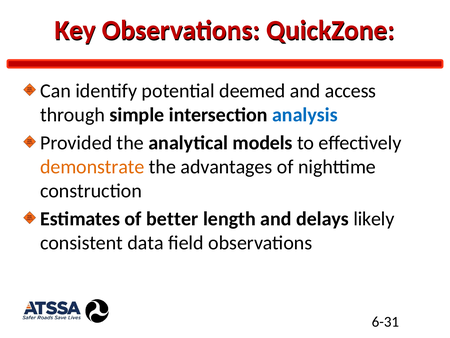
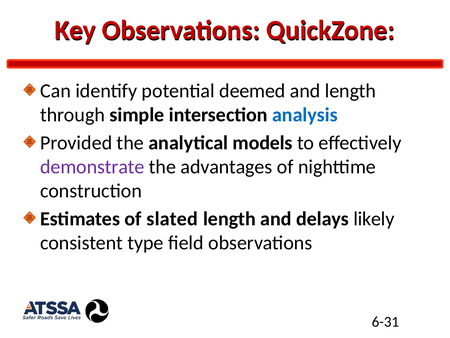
and access: access -> length (351, 91)
demonstrate colour: orange -> purple (92, 167)
better: better -> slated (172, 219)
data: data -> type (146, 243)
